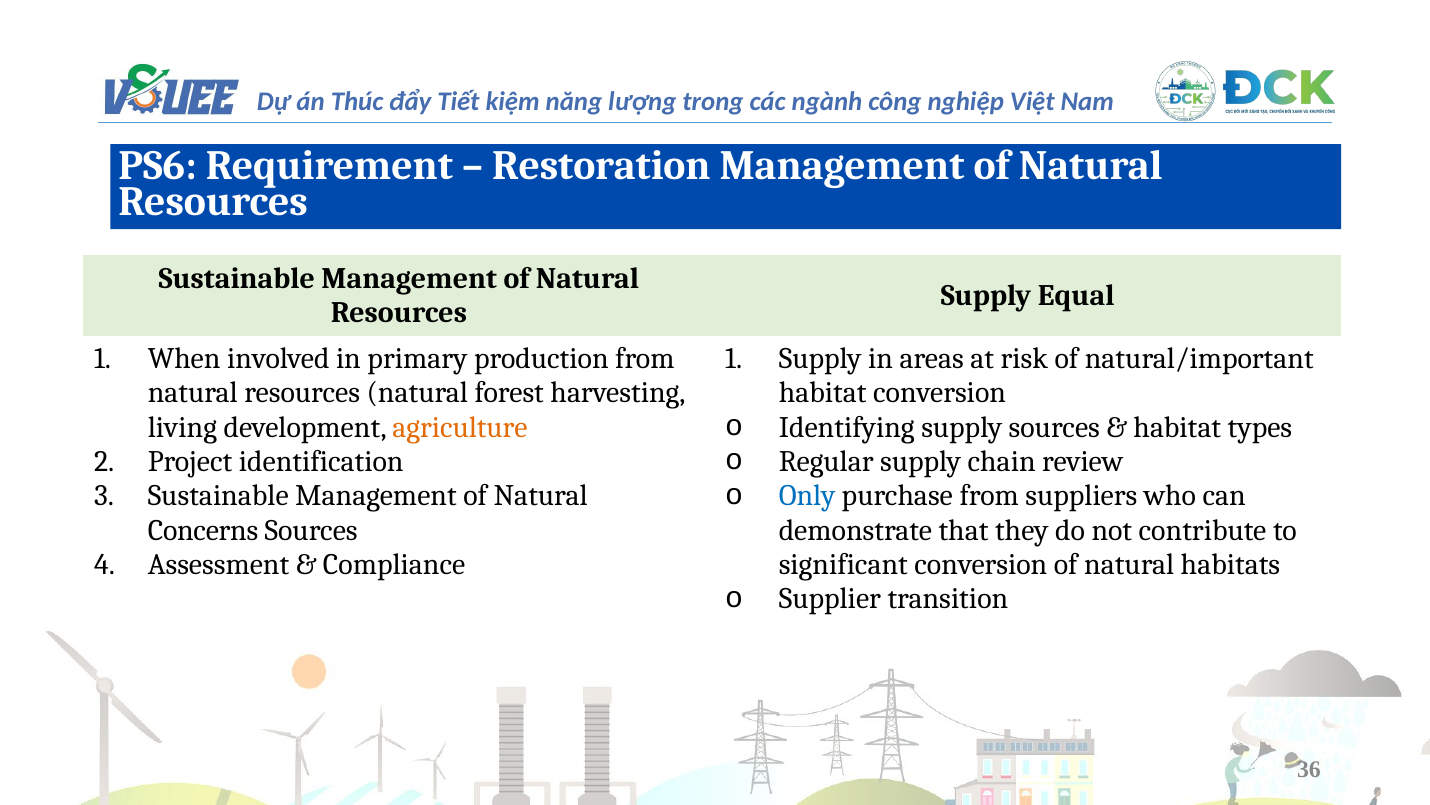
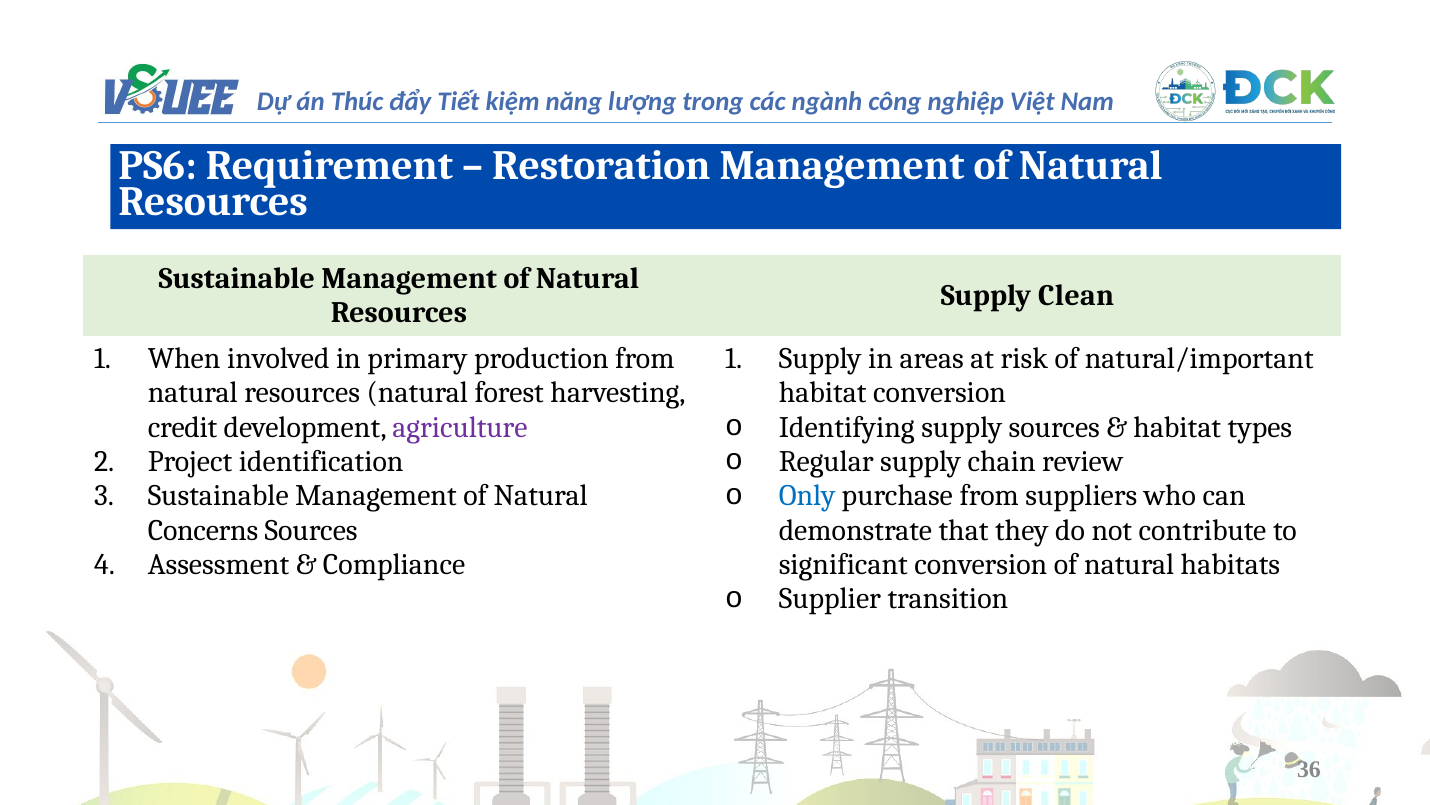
Equal: Equal -> Clean (1076, 295)
living: living -> credit (183, 427)
agriculture colour: orange -> purple (460, 427)
